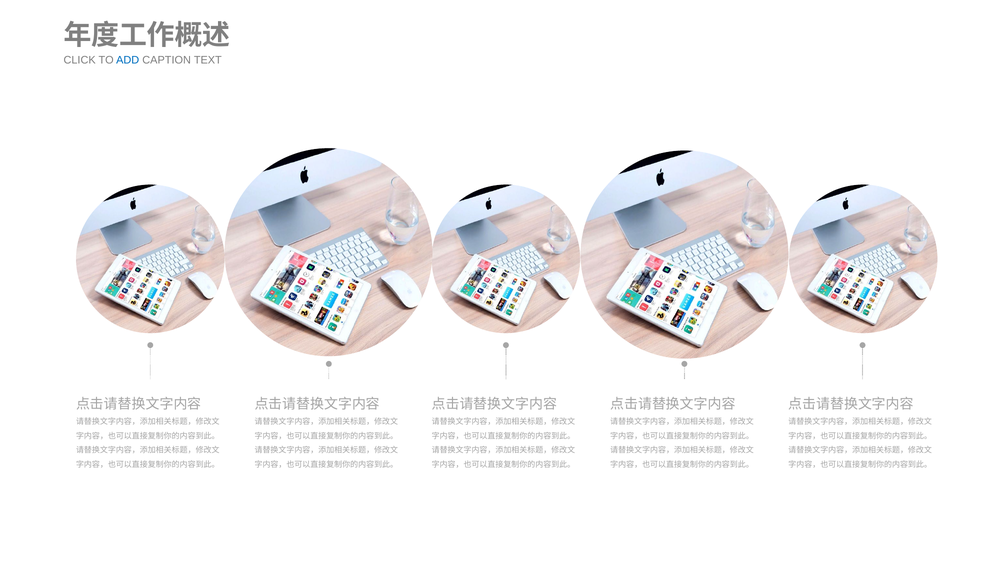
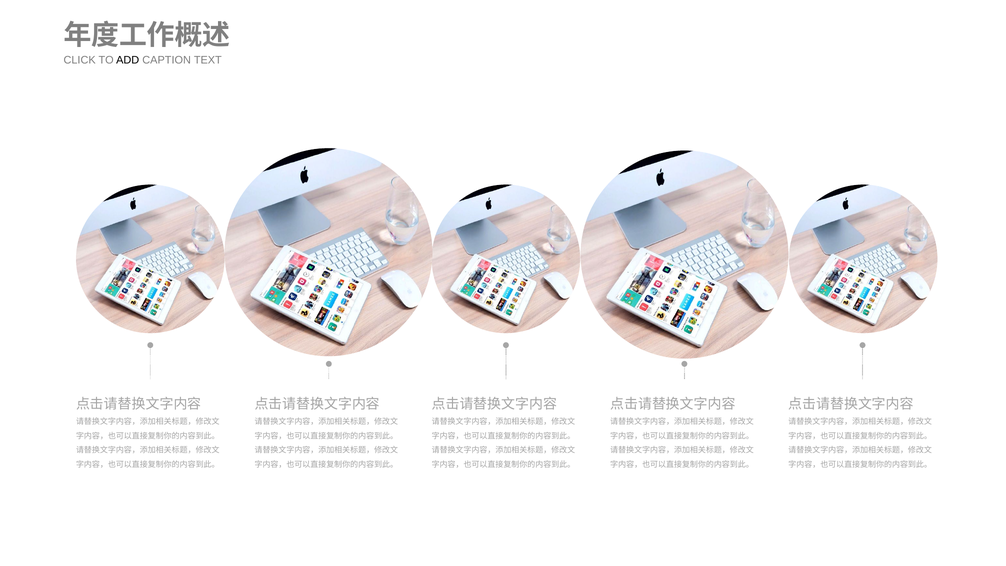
ADD colour: blue -> black (128, 60)
